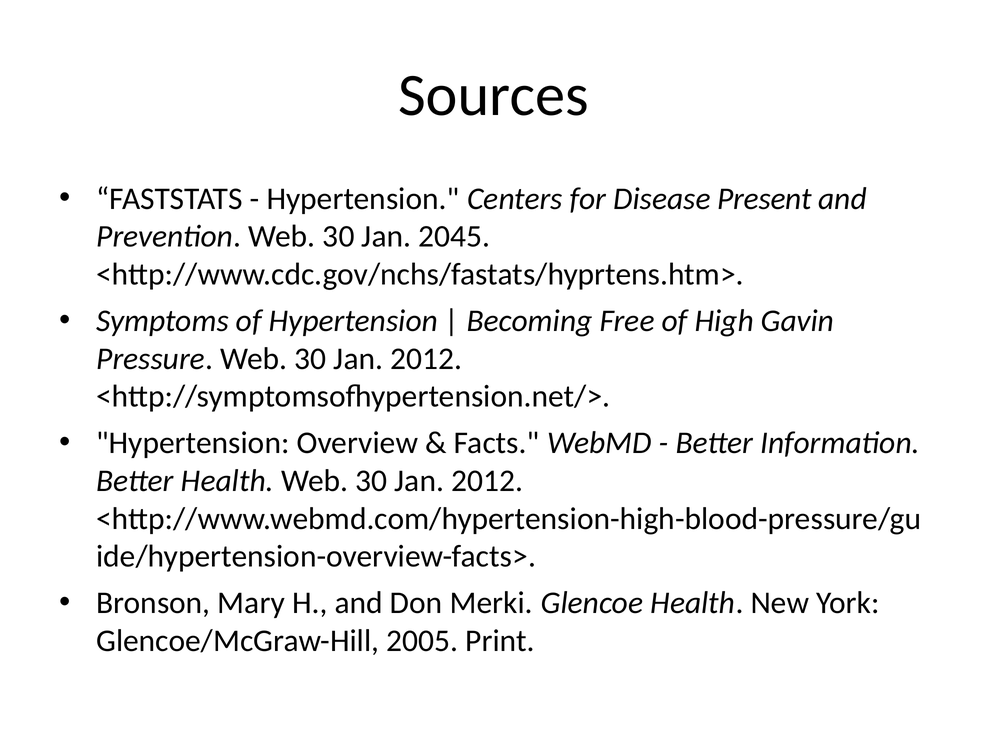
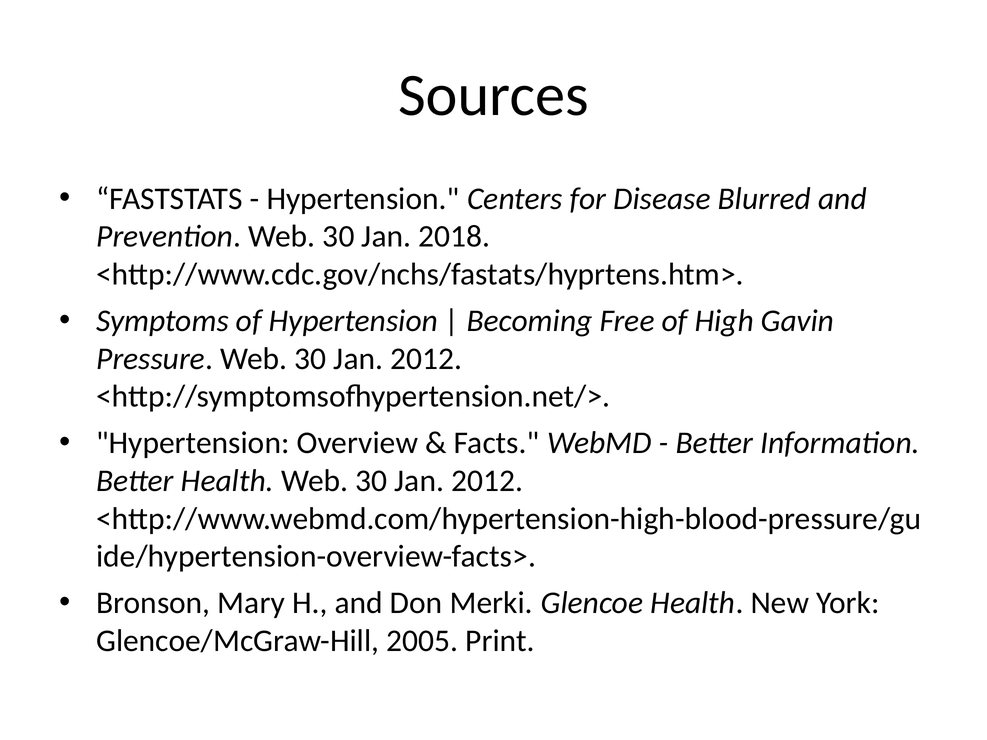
Present: Present -> Blurred (764, 199)
2045: 2045 -> 2018 (454, 237)
